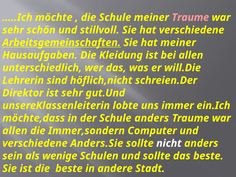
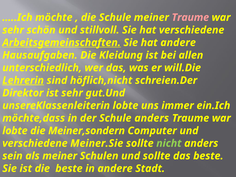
hat meiner: meiner -> andere (178, 43)
Lehrerin underline: none -> present (23, 80)
allen: allen -> lobte (15, 131)
Immer,sondern: Immer,sondern -> Meiner,sondern (87, 131)
Anders.Sie: Anders.Sie -> Meiner.Sie (97, 143)
nicht colour: white -> light green (169, 143)
als wenige: wenige -> meiner (60, 156)
